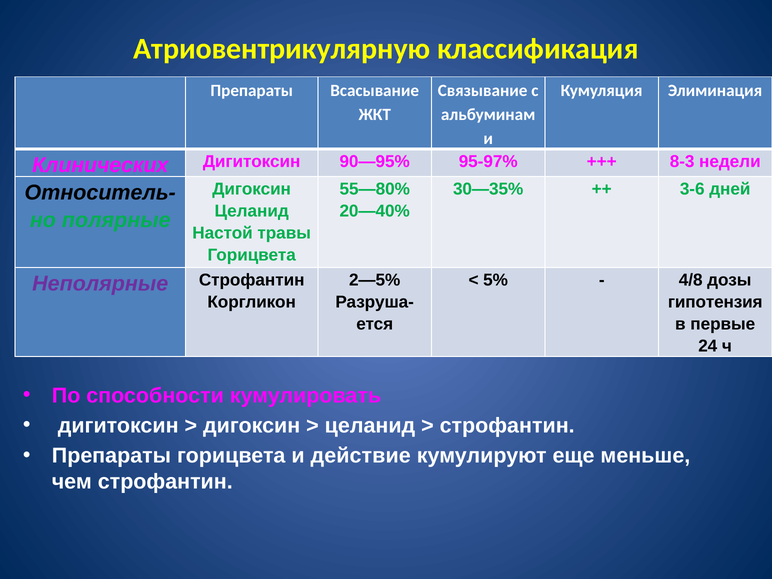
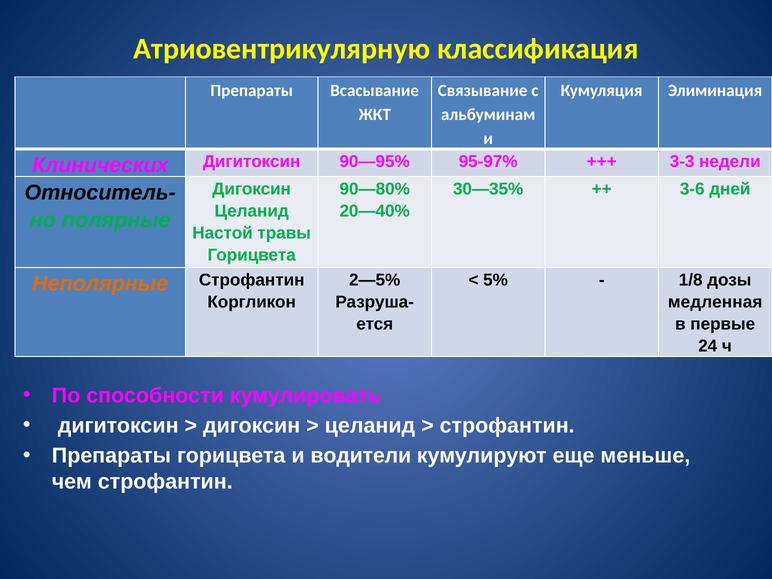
8-3: 8-3 -> 3-3 (682, 162)
55—80%: 55—80% -> 90—80% (375, 189)
4/8: 4/8 -> 1/8 (691, 280)
Неполярные colour: purple -> orange (100, 283)
гипотензия: гипотензия -> медленная (715, 302)
действие: действие -> водители (361, 456)
